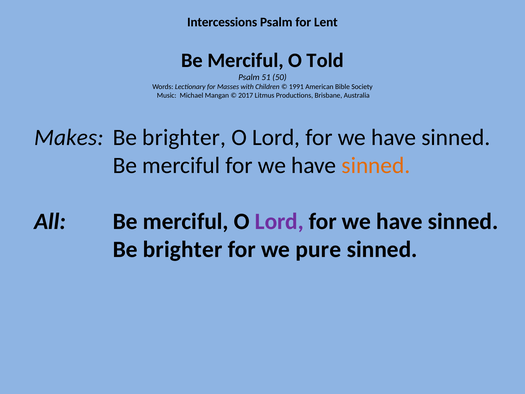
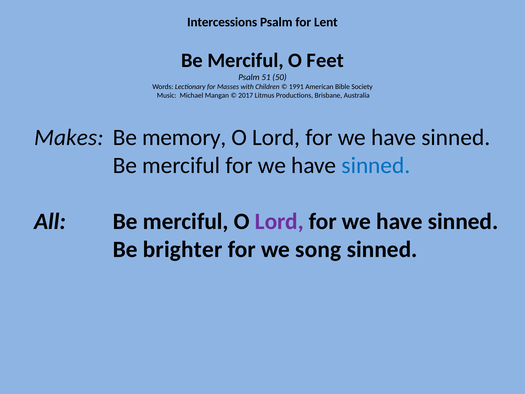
Told: Told -> Feet (325, 60)
brighter: brighter -> memory (184, 137)
sinned colour: orange -> blue (376, 165)
pure: pure -> song (318, 249)
